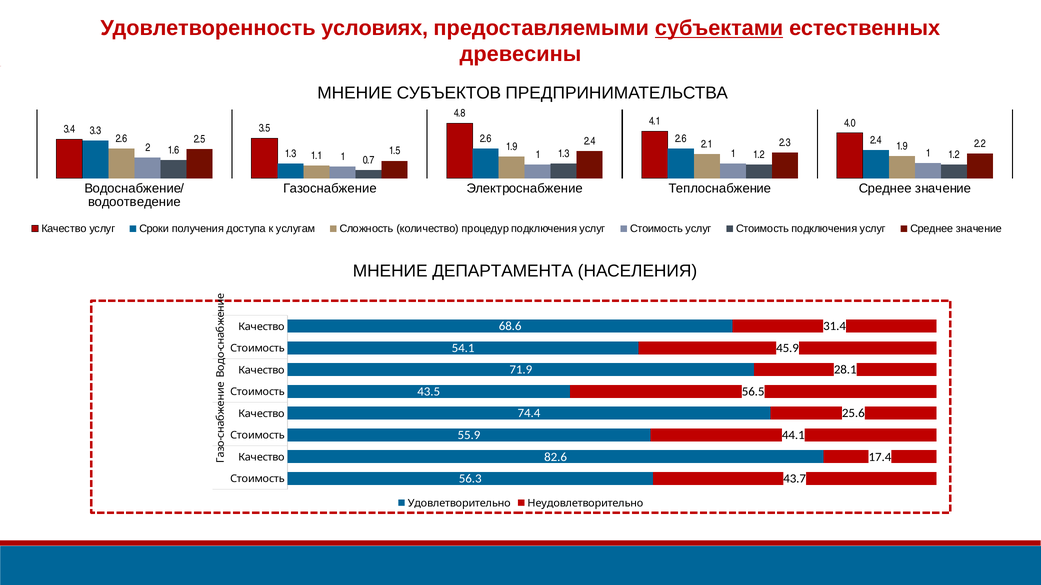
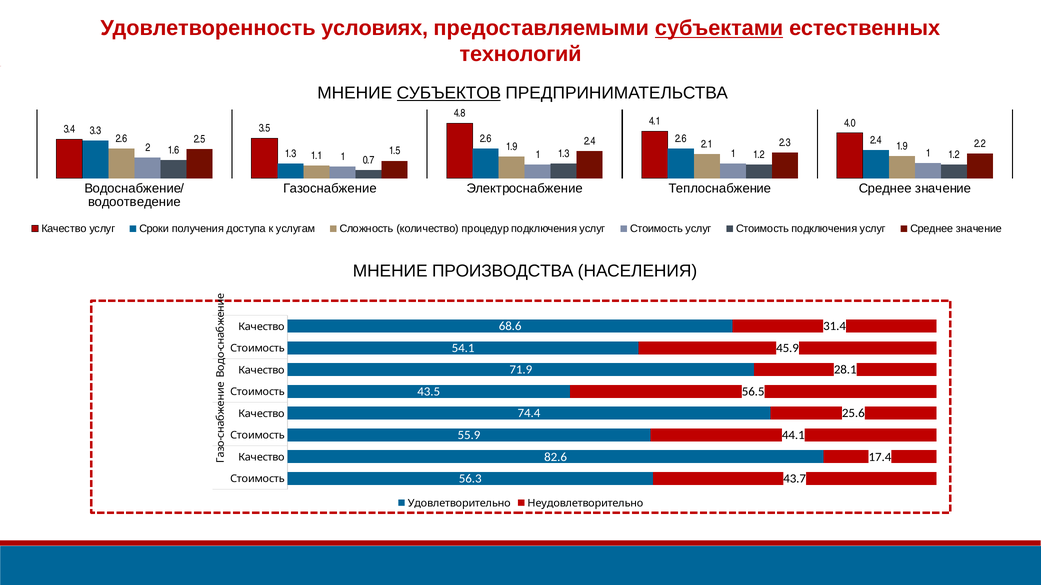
древесины: древесины -> технологий (521, 54)
СУБЪЕКТОВ underline: none -> present (449, 93)
ДЕПАРТАМЕНТА: ДЕПАРТАМЕНТА -> ПРОИЗВОДСТВА (503, 271)
